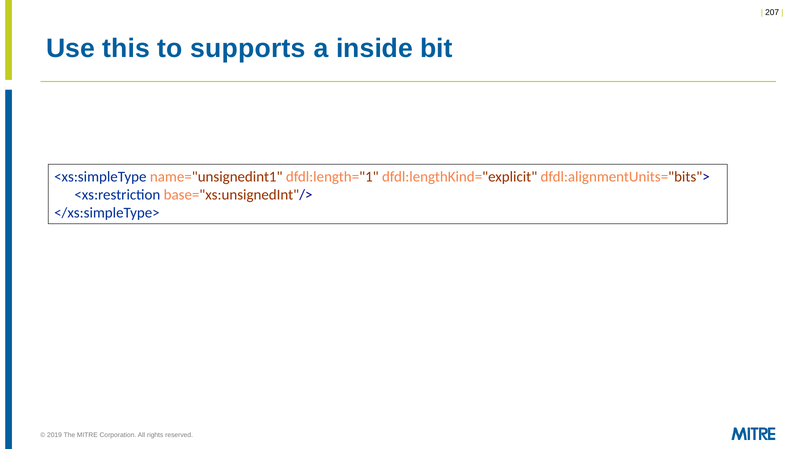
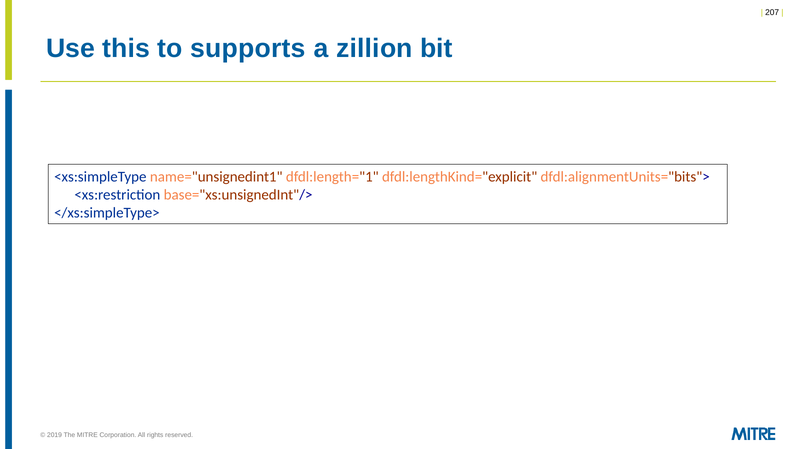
inside: inside -> zillion (374, 48)
